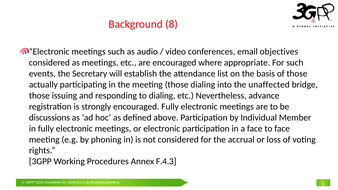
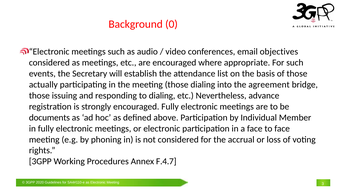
8: 8 -> 0 (171, 24)
unaffected: unaffected -> agreement (269, 85)
discussions: discussions -> documents (49, 118)
F.4.3: F.4.3 -> F.4.7 (166, 162)
